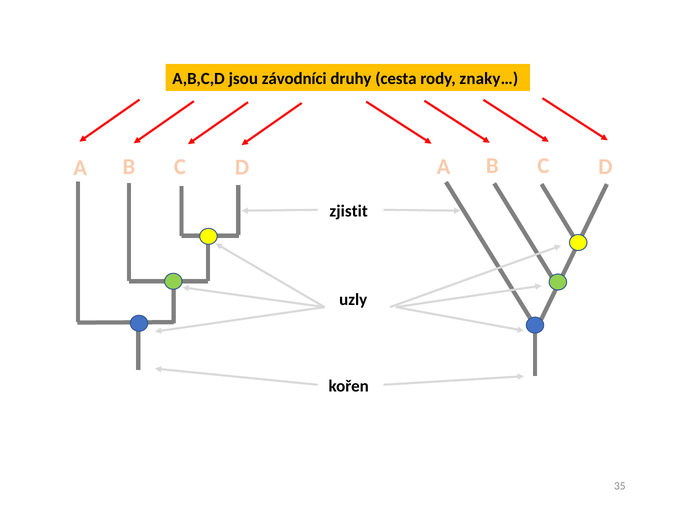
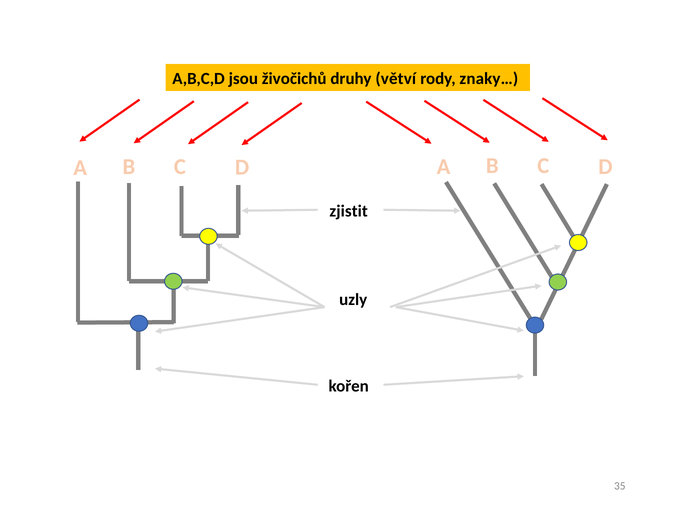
závodníci: závodníci -> živočichů (294, 79)
cesta: cesta -> větví (396, 79)
